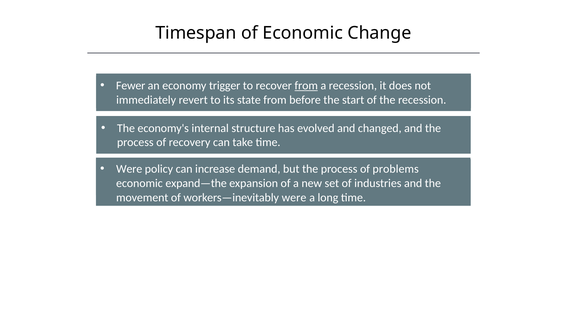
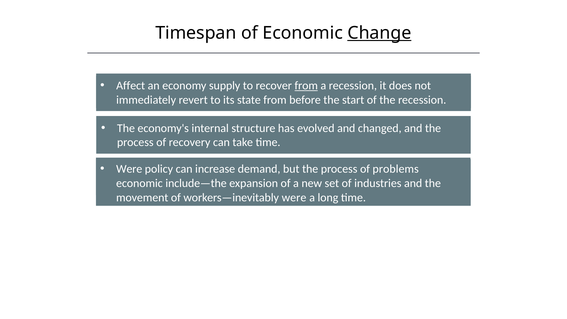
Change underline: none -> present (379, 33)
Fewer: Fewer -> Affect (131, 86)
trigger: trigger -> supply (225, 86)
expand—the: expand—the -> include—the (196, 183)
